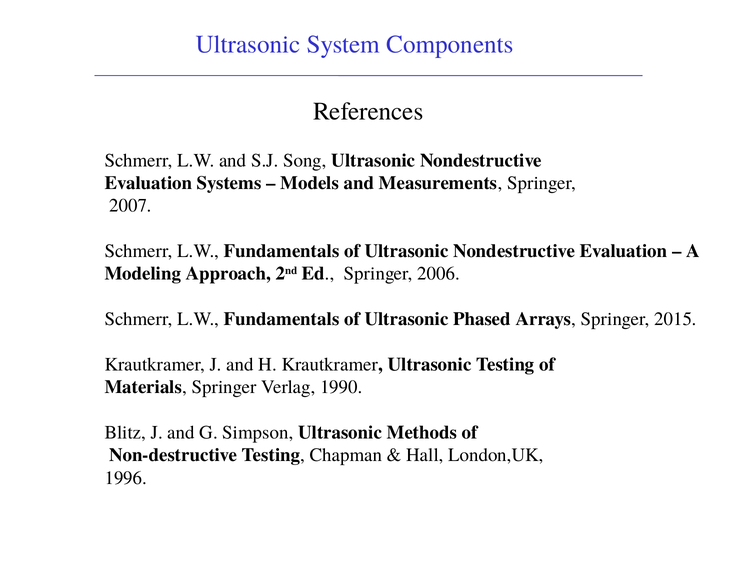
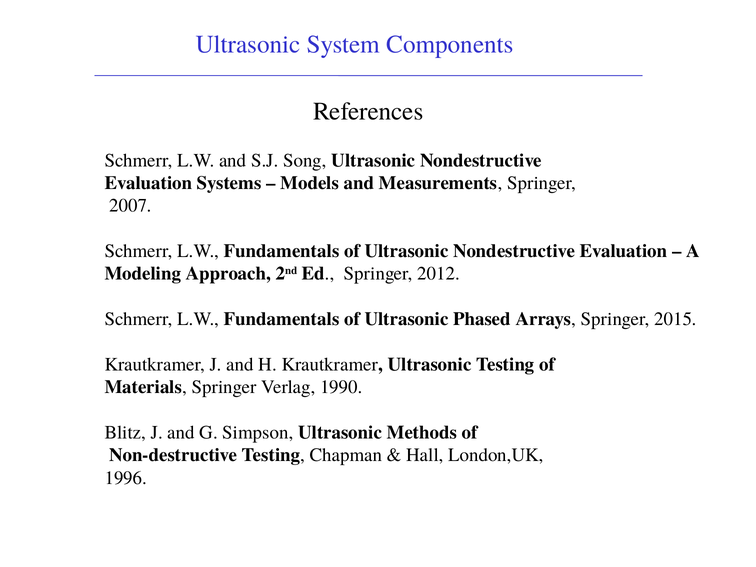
2006: 2006 -> 2012 (439, 274)
